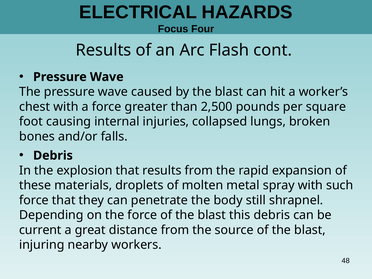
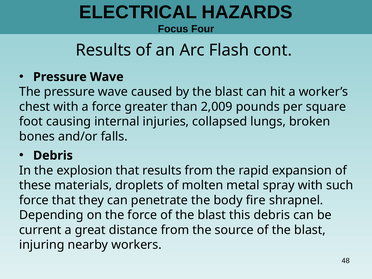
2,500: 2,500 -> 2,009 (217, 107)
still: still -> fire (256, 200)
